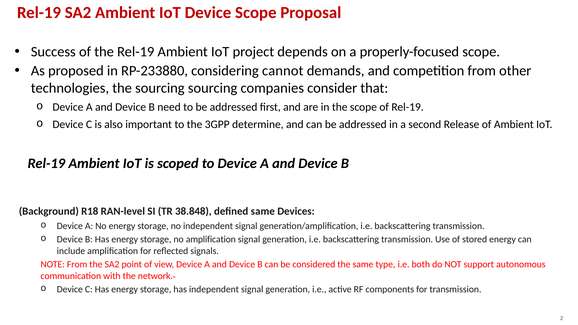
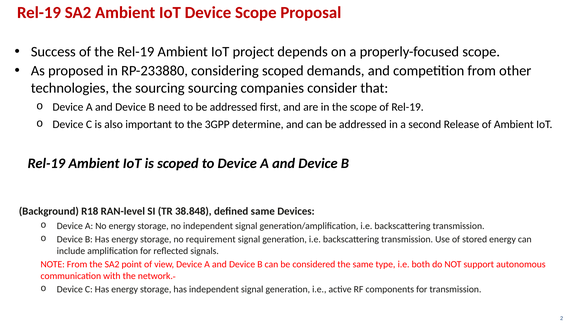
considering cannot: cannot -> scoped (283, 71)
no amplification: amplification -> requirement (211, 239)
